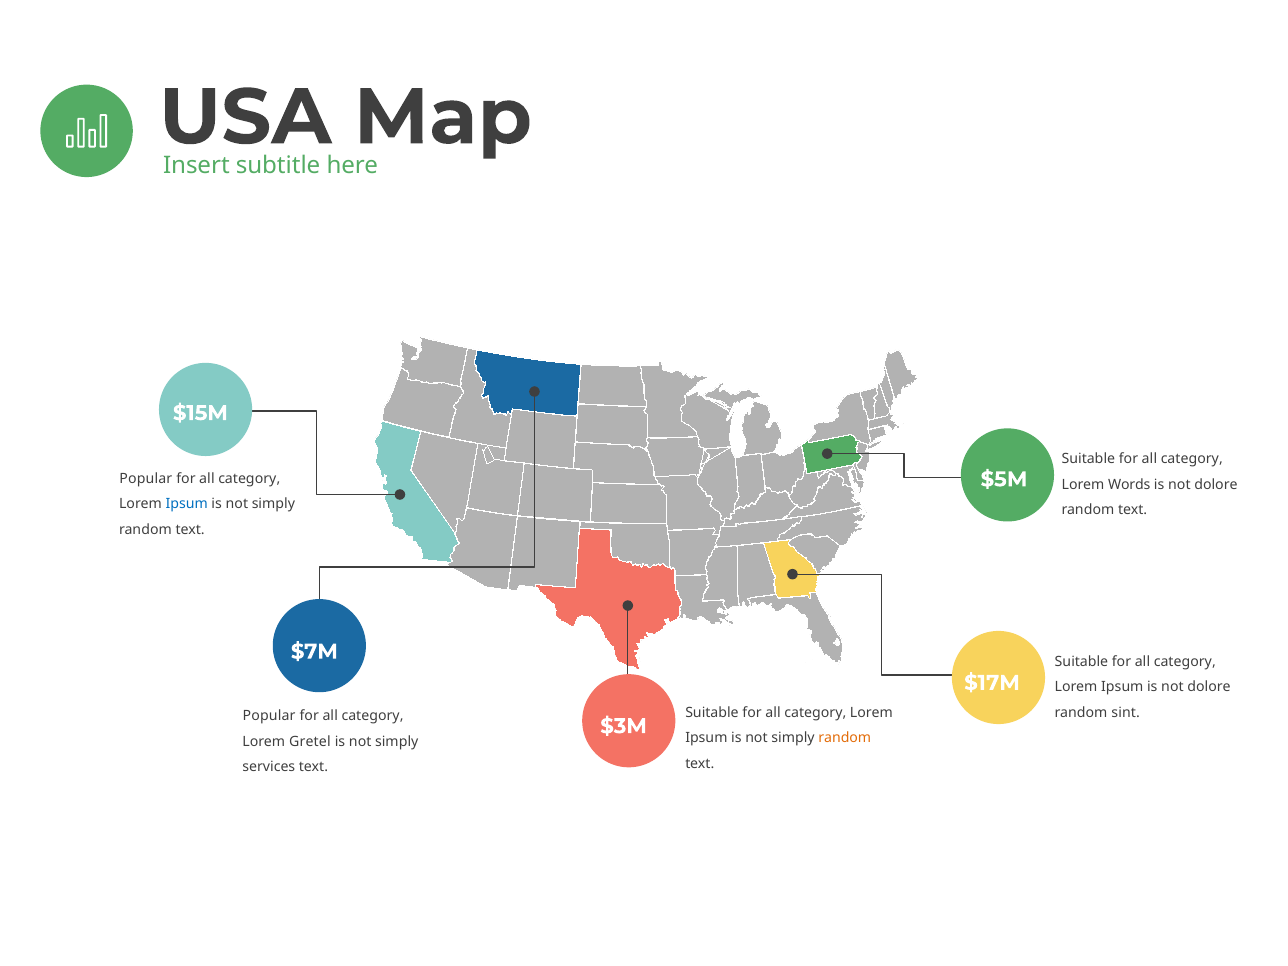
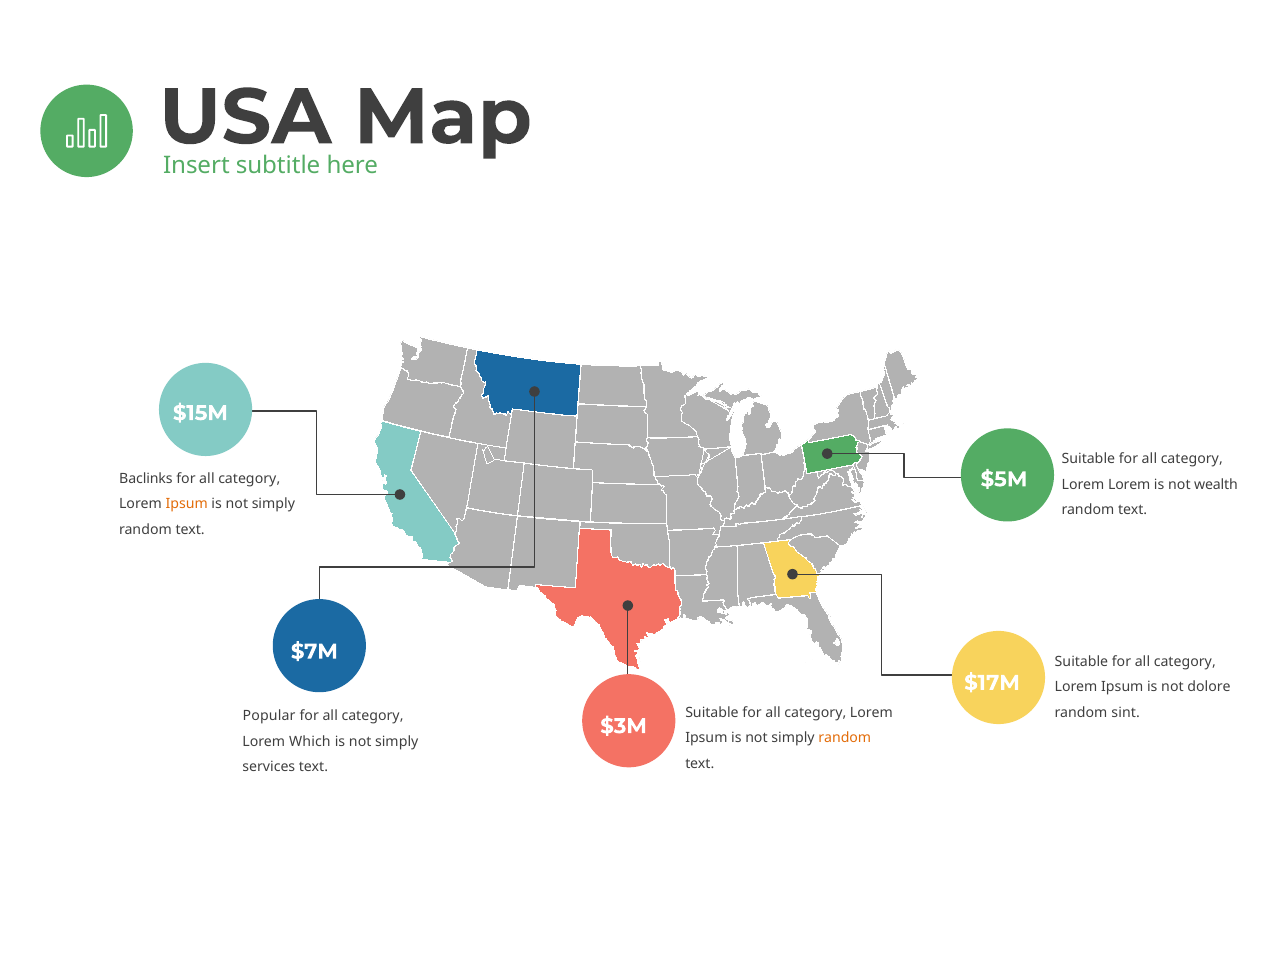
Popular: Popular -> Baclinks (146, 479)
Lorem Words: Words -> Lorem (1129, 484)
dolore: dolore -> wealth (1216, 484)
Ipsum colour: blue -> orange (187, 504)
Gretel: Gretel -> Which (310, 741)
